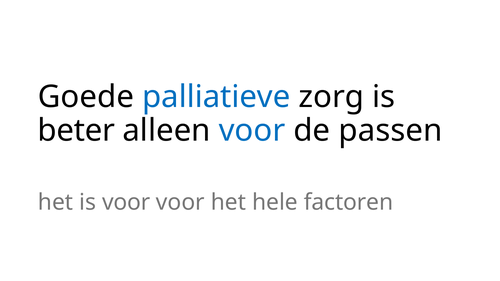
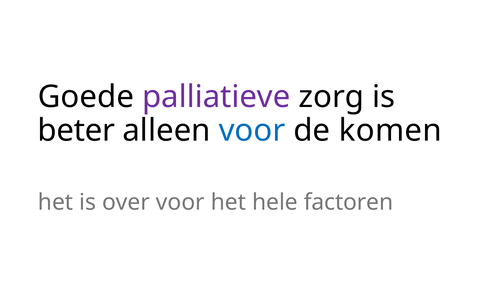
palliatieve colour: blue -> purple (216, 97)
passen: passen -> komen (390, 131)
is voor: voor -> over (126, 202)
